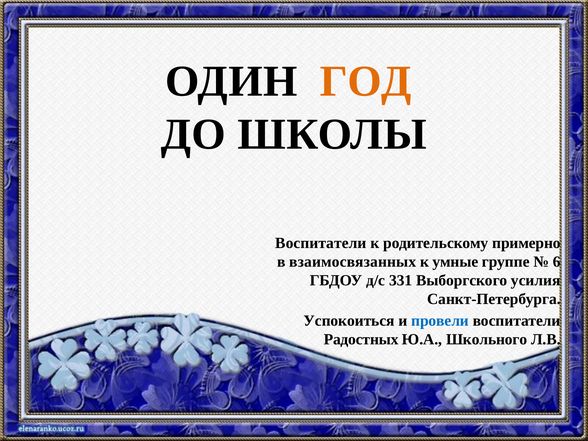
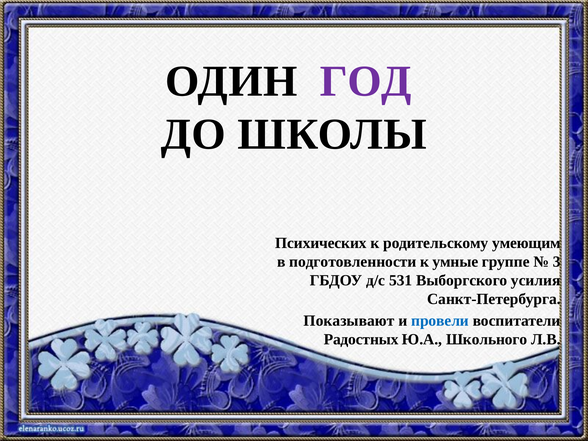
ГОД colour: orange -> purple (366, 81)
Воспитатели: Воспитатели -> Психических (321, 243)
примерно: примерно -> умеющим (526, 243)
взаимосвязанных: взаимосвязанных -> подготовленности (353, 262)
6: 6 -> 3 (557, 262)
331: 331 -> 531 (401, 280)
Успокоиться: Успокоиться -> Показывают (349, 321)
